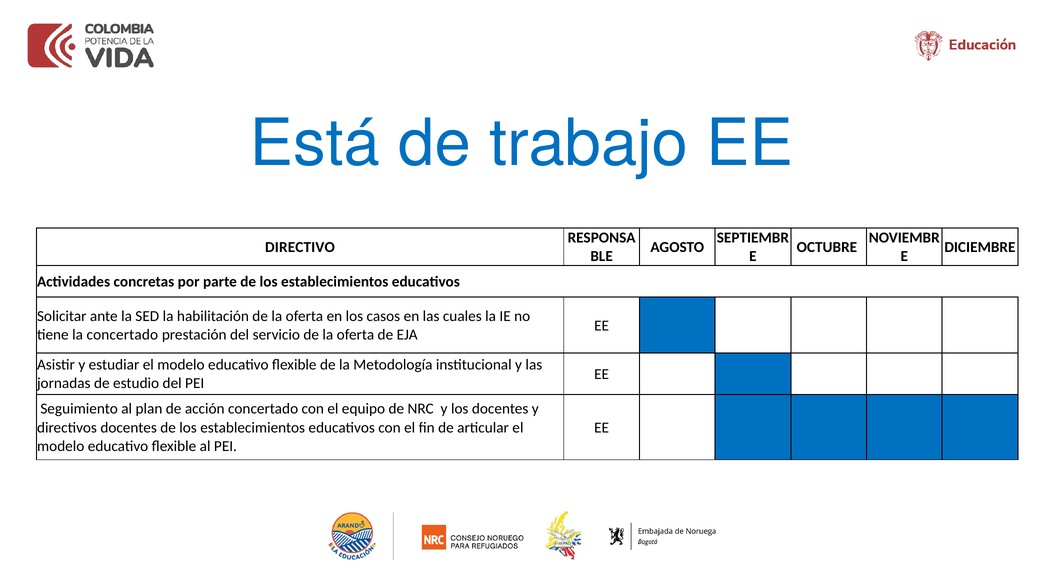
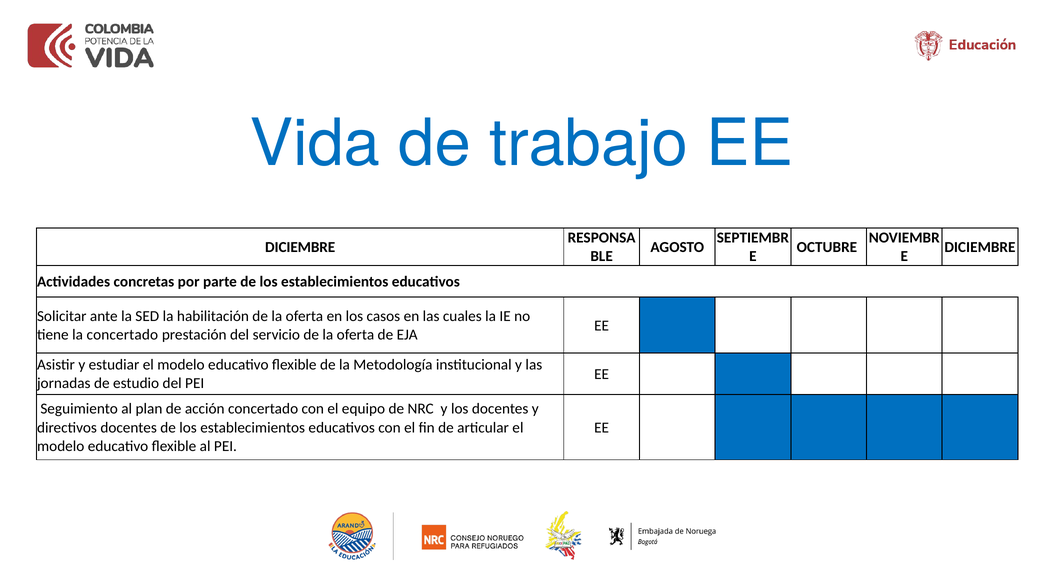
Está: Está -> Vida (315, 144)
DIRECTIVO: DIRECTIVO -> DICIEMBRE (300, 247)
